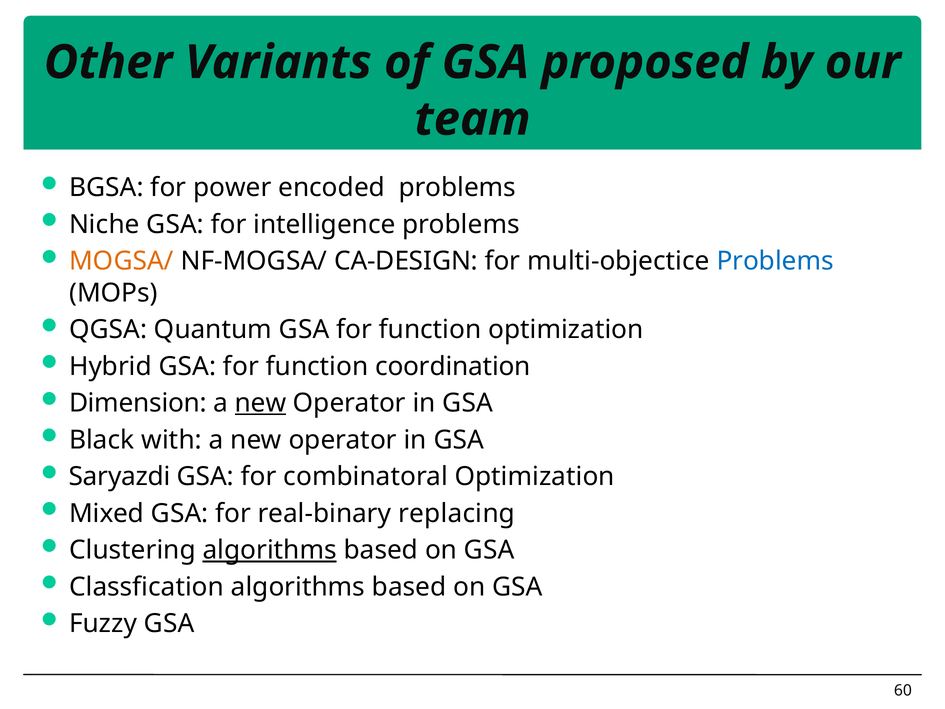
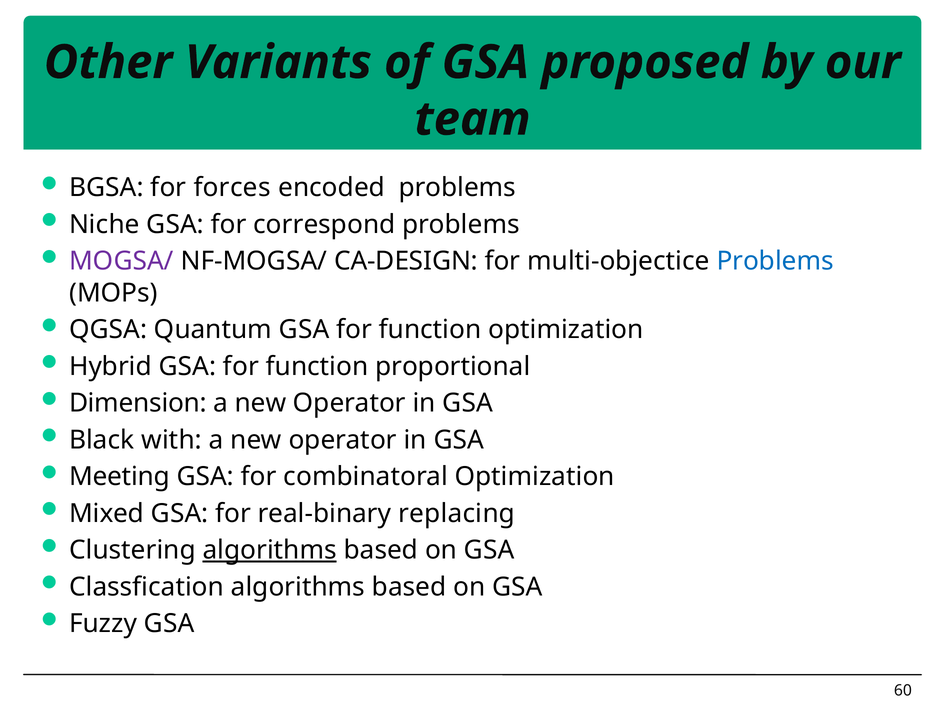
power: power -> forces (232, 188)
intelligence: intelligence -> correspond (324, 224)
MOGSA/ colour: orange -> purple (121, 261)
coordination: coordination -> proportional (453, 366)
new underline: present -> none (260, 403)
Saryazdi: Saryazdi -> Meeting (120, 477)
